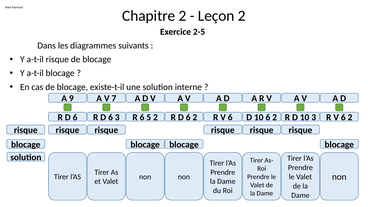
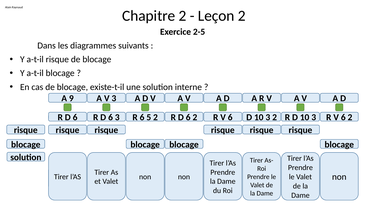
V 7: 7 -> 3 (114, 98)
6: 6 -> 3 (268, 117)
